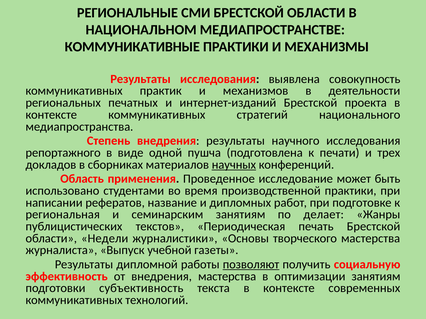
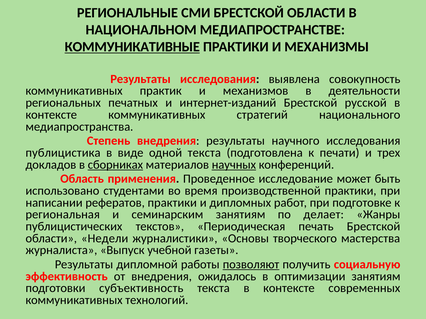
КОММУНИКАТИВНЫЕ underline: none -> present (132, 47)
проекта: проекта -> русской (366, 103)
репортажного: репортажного -> публицистика (63, 153)
одной пушча: пушча -> текста (204, 153)
сборниках underline: none -> present (115, 165)
рефератов название: название -> практики (172, 203)
внедрения мастерства: мастерства -> ожидалось (227, 277)
